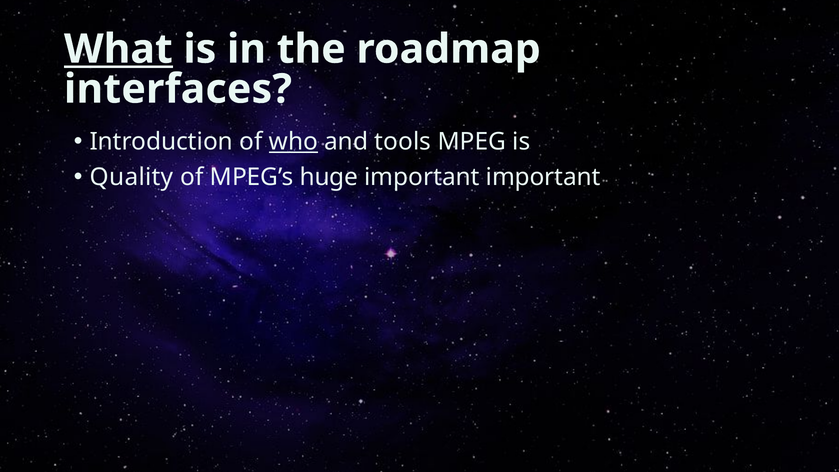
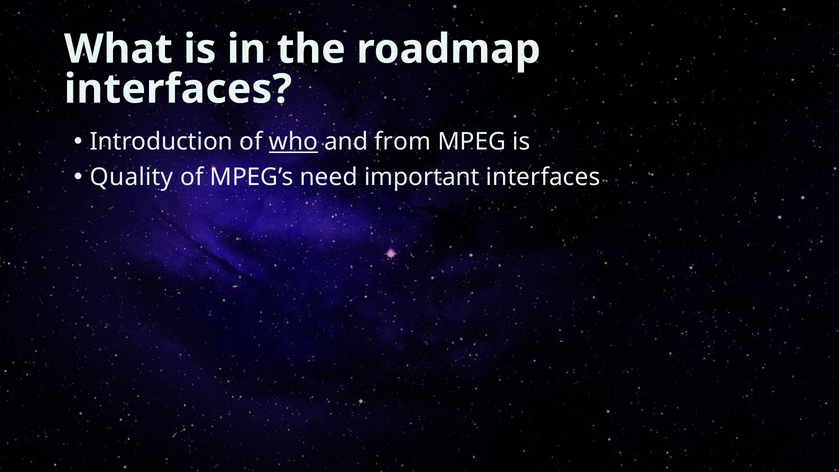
What underline: present -> none (118, 49)
tools: tools -> from (403, 142)
huge: huge -> need (329, 177)
important important: important -> interfaces (543, 177)
